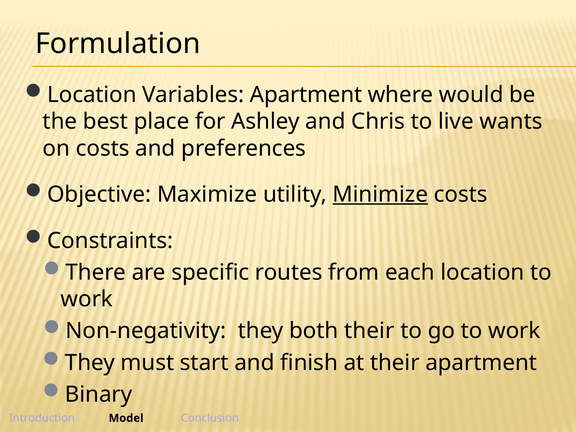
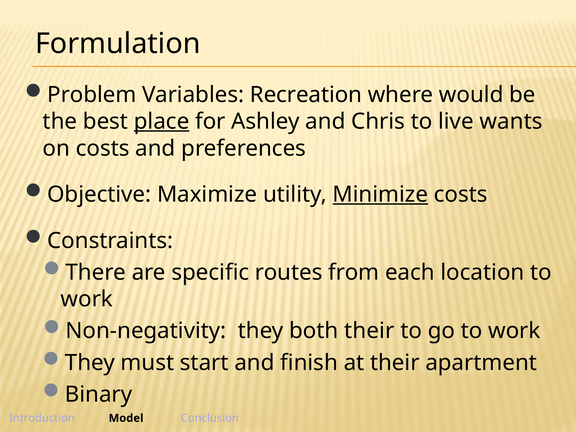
Location: Location -> Problem (92, 95)
Variables Apartment: Apartment -> Recreation (306, 95)
place underline: none -> present (162, 122)
